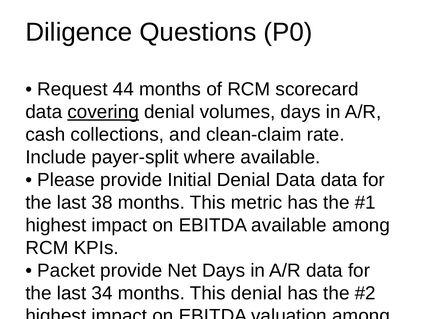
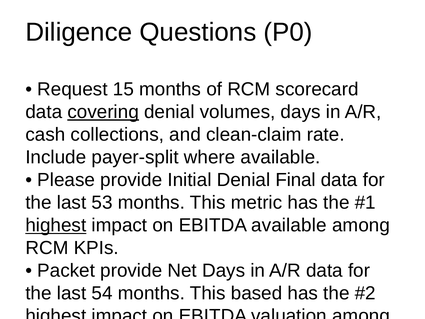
44: 44 -> 15 (123, 89)
Denial Data: Data -> Final (296, 180)
38: 38 -> 53 (102, 202)
highest underline: none -> present (56, 225)
34: 34 -> 54 (102, 293)
This denial: denial -> based (257, 293)
